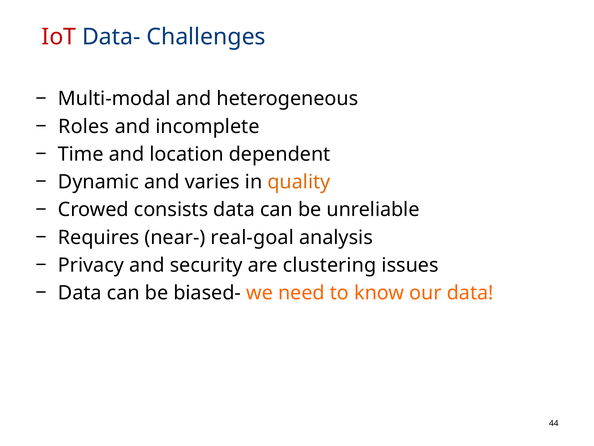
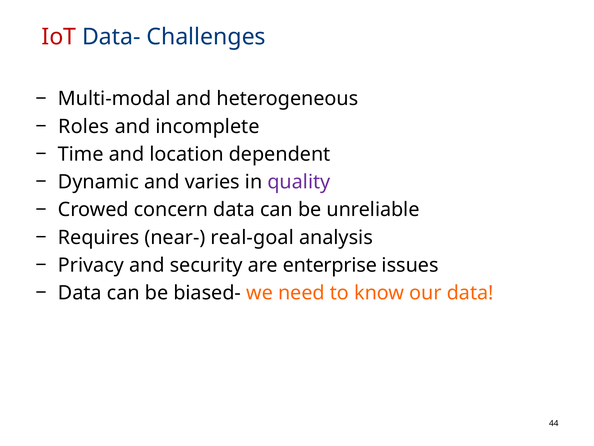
quality colour: orange -> purple (299, 182)
consists: consists -> concern (171, 209)
clustering: clustering -> enterprise (330, 265)
